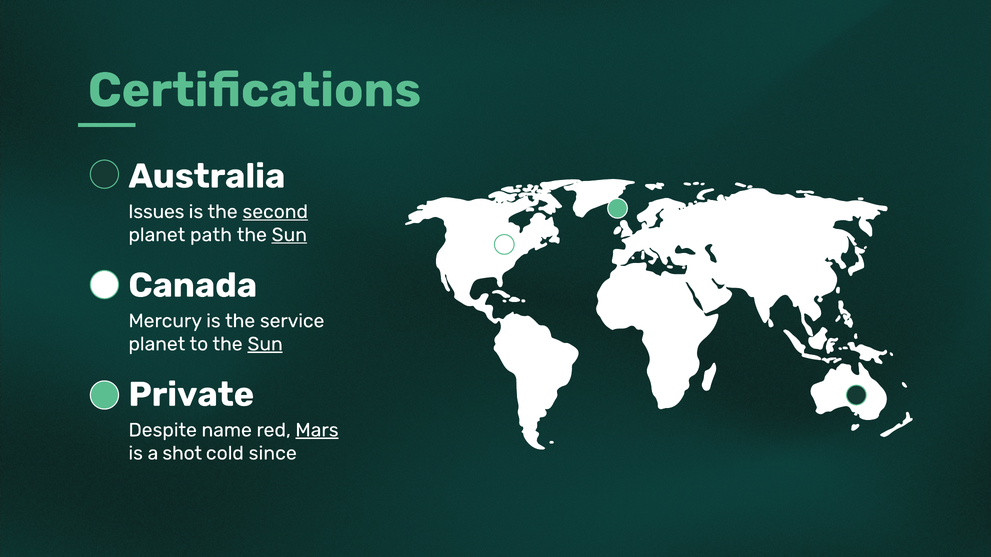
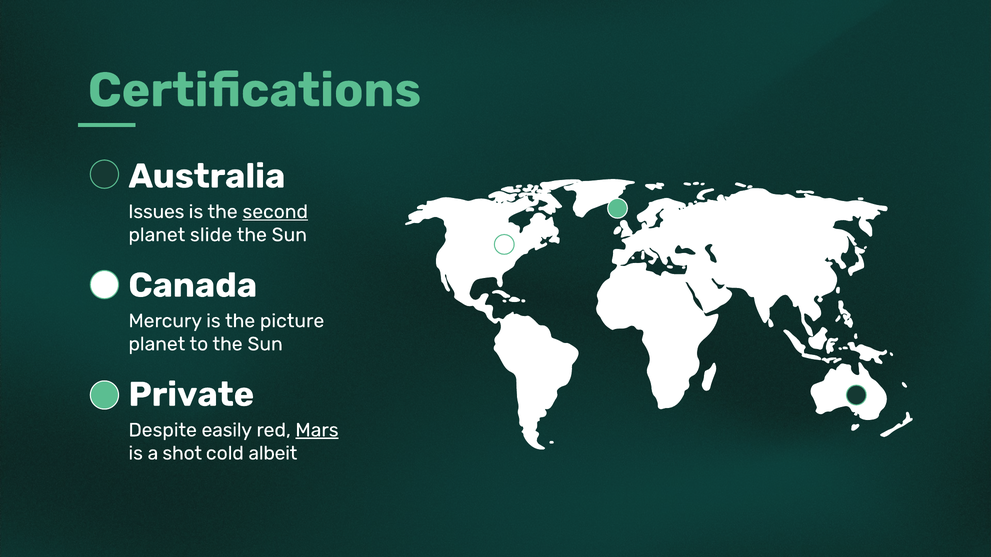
path: path -> slide (211, 235)
Sun underline: present -> none (289, 235)
service: service -> picture (292, 321)
Sun underline: present -> none (265, 344)
name: name -> easily (227, 430)
since: since -> albeit (273, 454)
